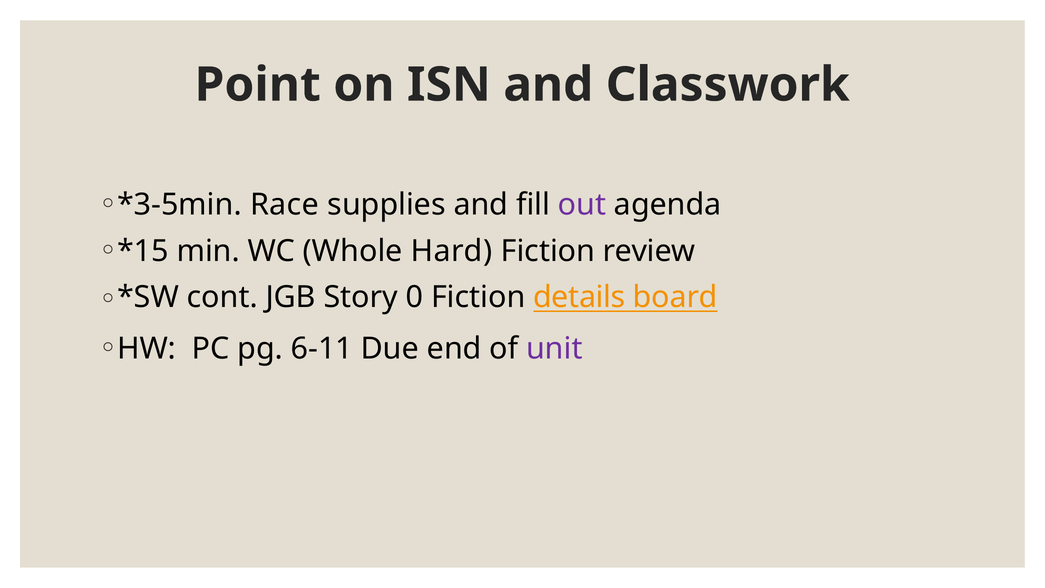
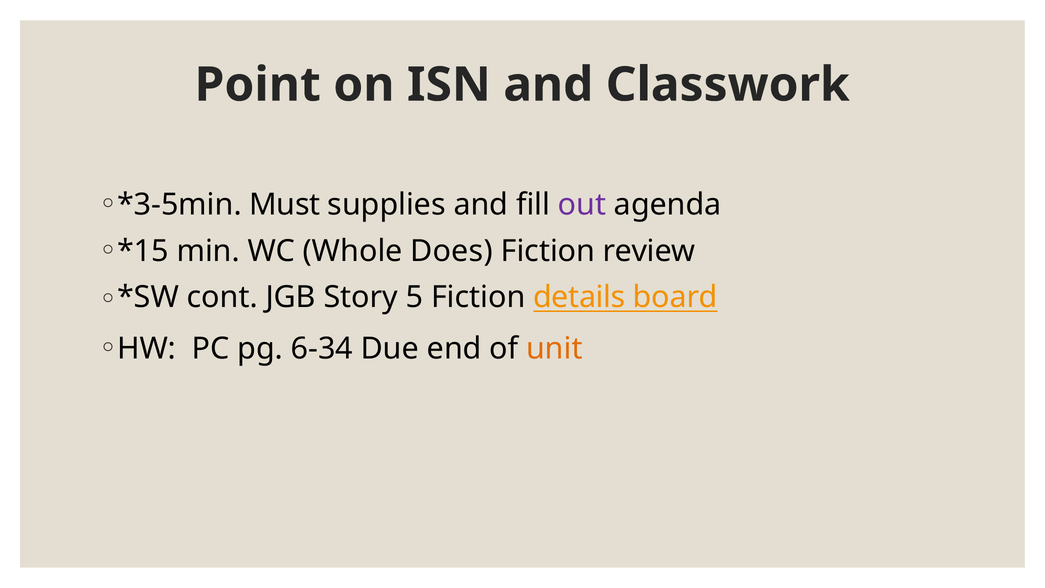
Race: Race -> Must (285, 205)
Hard: Hard -> Does (452, 251)
0: 0 -> 5 (414, 297)
6-11: 6-11 -> 6-34 (322, 348)
unit colour: purple -> orange (554, 348)
